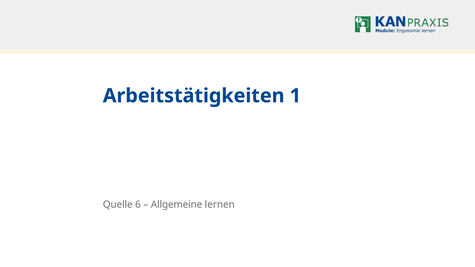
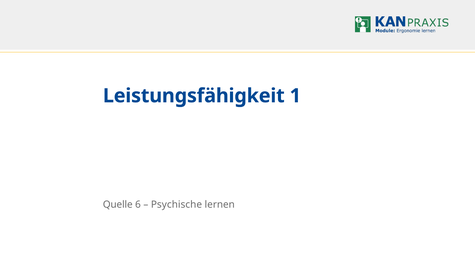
Arbeitstätigkeiten: Arbeitstätigkeiten -> Leistungsfähigkeit (194, 96)
Allgemeine: Allgemeine -> Psychische (176, 205)
